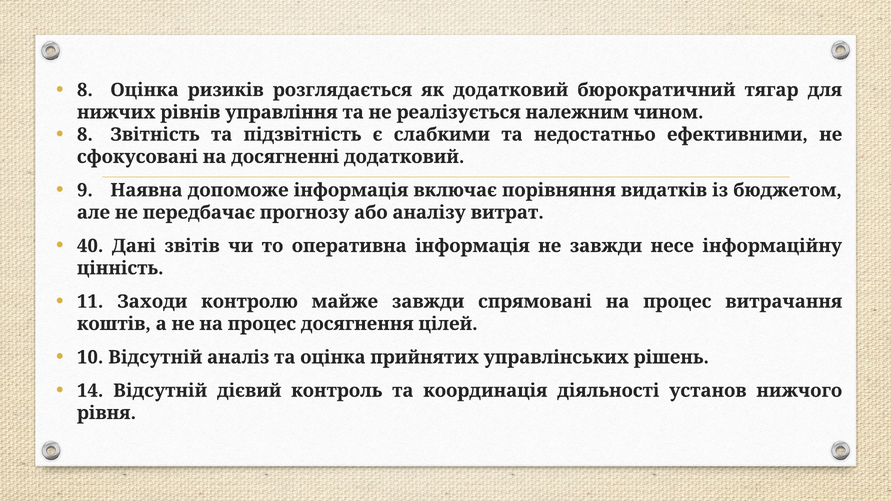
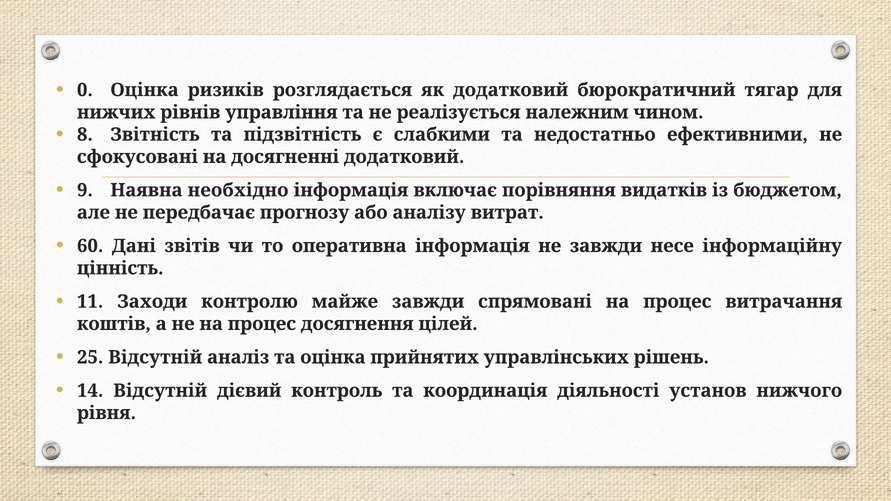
8: 8 -> 0 (85, 90)
допоможе: допоможе -> необхідно (238, 190)
40: 40 -> 60 (90, 246)
10: 10 -> 25 (90, 357)
